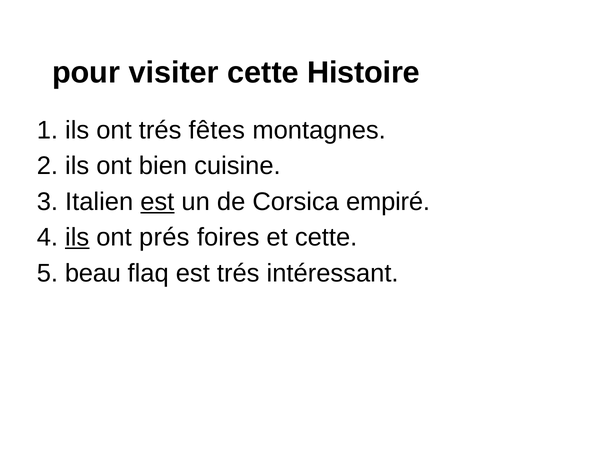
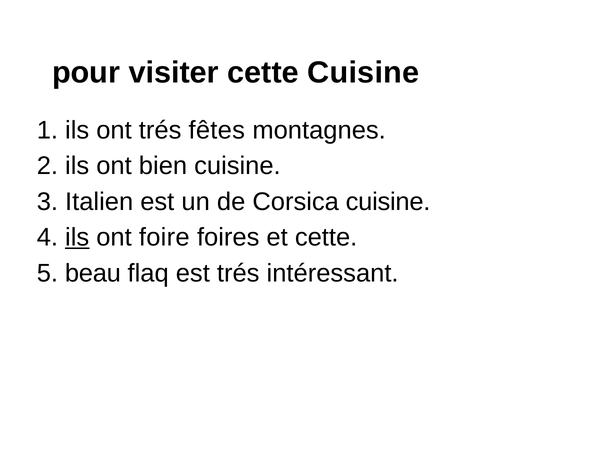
cette Histoire: Histoire -> Cuisine (363, 73)
est underline: present -> none (157, 202)
Corsica empiré: empiré -> cuisine (388, 202)
prés: prés -> foire (164, 238)
